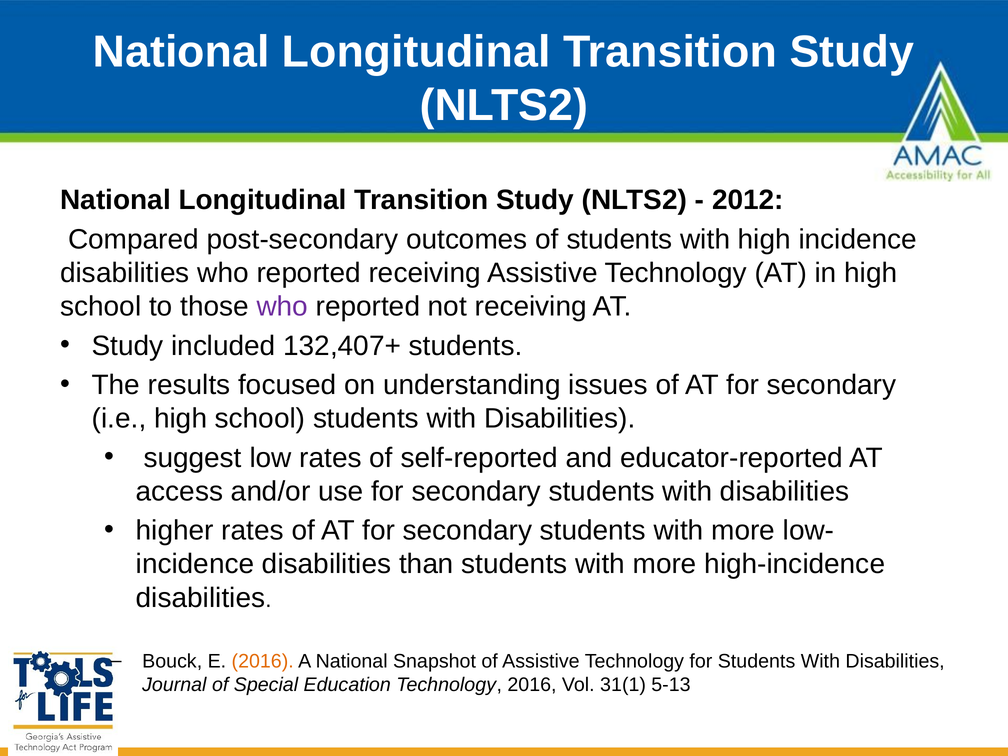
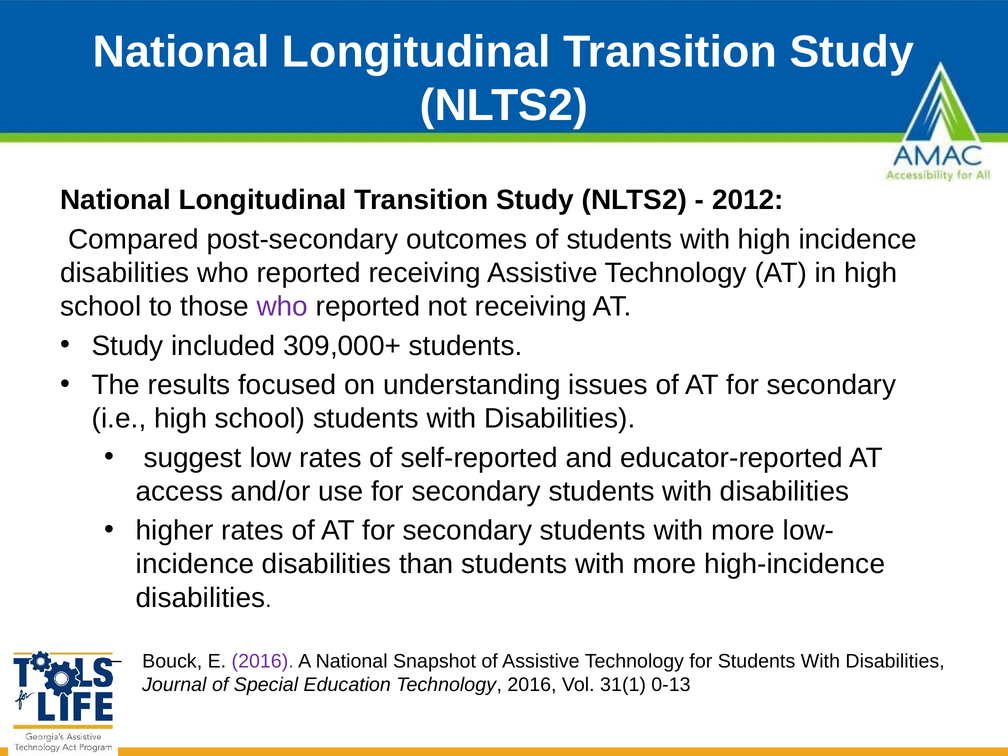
132,407+: 132,407+ -> 309,000+ (342, 346)
2016 colour: orange -> purple (263, 661)
5-13: 5-13 -> 0-13 (671, 685)
